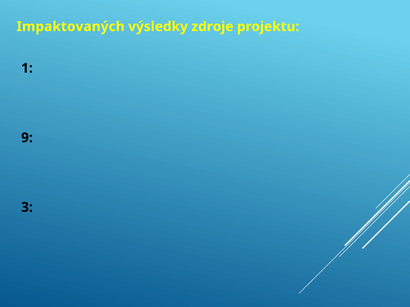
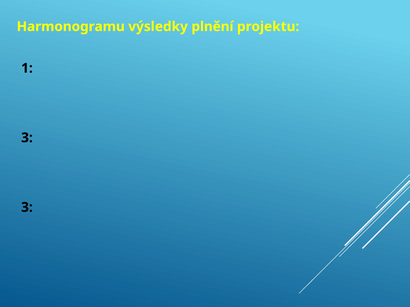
Impaktovaných: Impaktovaných -> Harmonogramu (71, 27)
zdroje: zdroje -> plnění (212, 27)
9: 9 -> 3 (27, 138)
